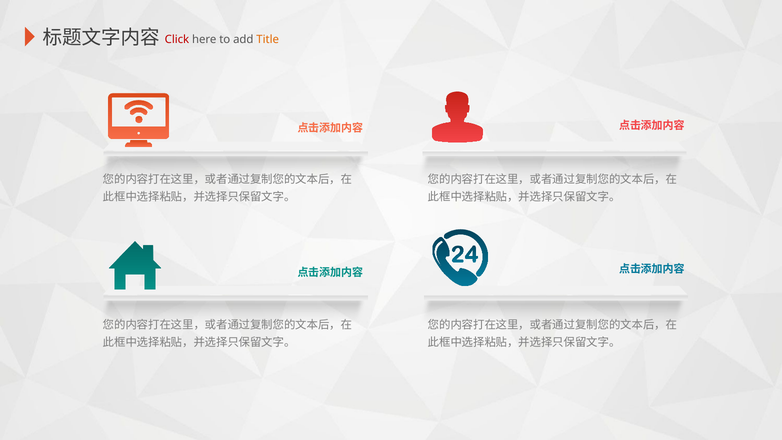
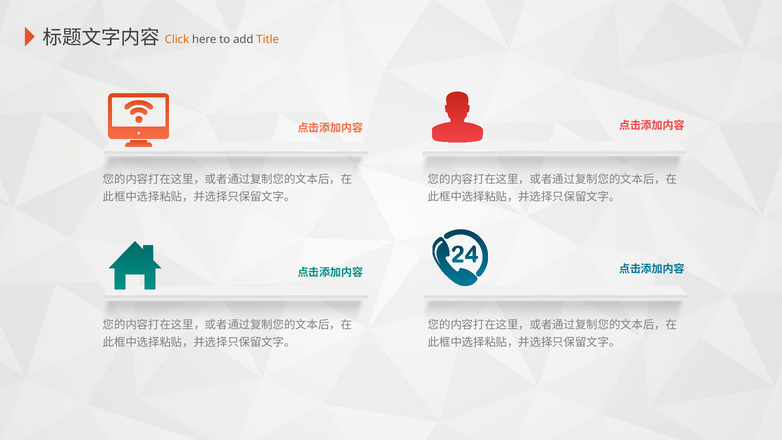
Click colour: red -> orange (177, 39)
